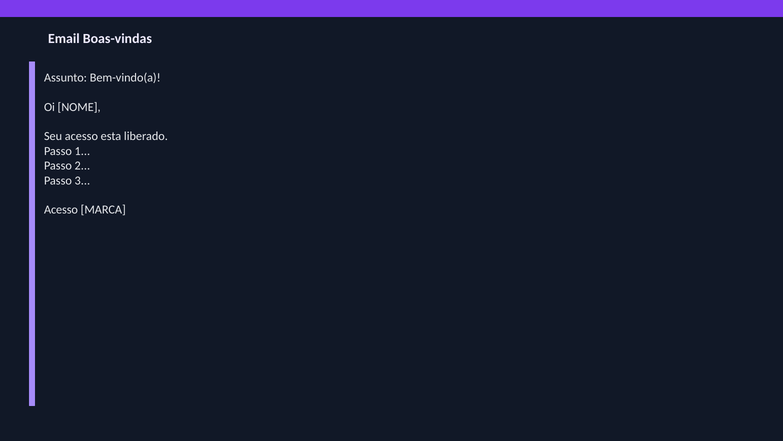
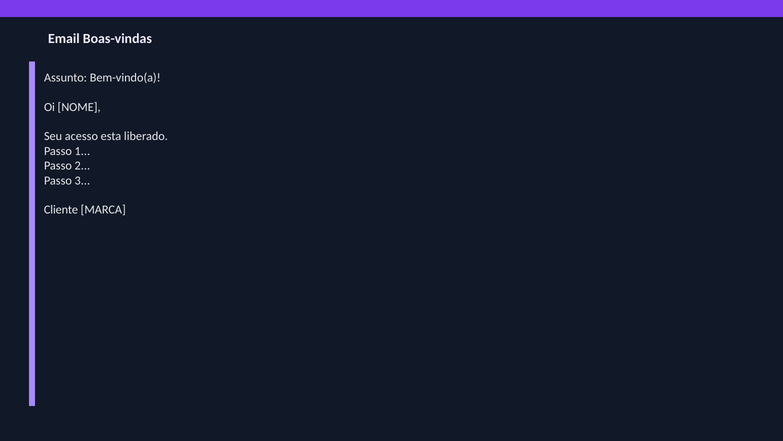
Acesso: Acesso -> Cliente (61, 210)
